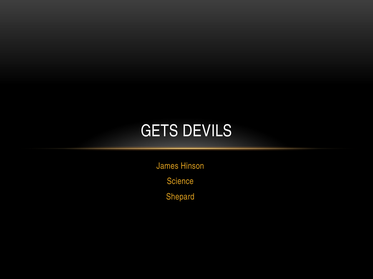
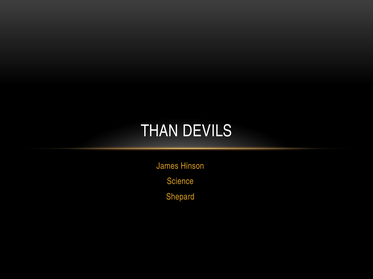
GETS: GETS -> THAN (159, 131)
